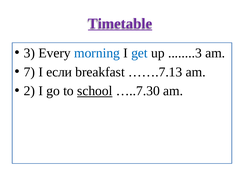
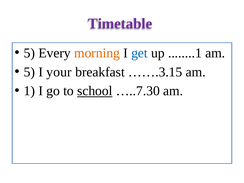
Timetable underline: present -> none (120, 24)
3: 3 -> 5 (29, 53)
morning colour: blue -> orange (97, 53)
........3: ........3 -> ........1 (185, 53)
7: 7 -> 5 (29, 72)
если: если -> your (59, 72)
…….7.13: …….7.13 -> …….3.15 (155, 72)
2: 2 -> 1 (29, 91)
